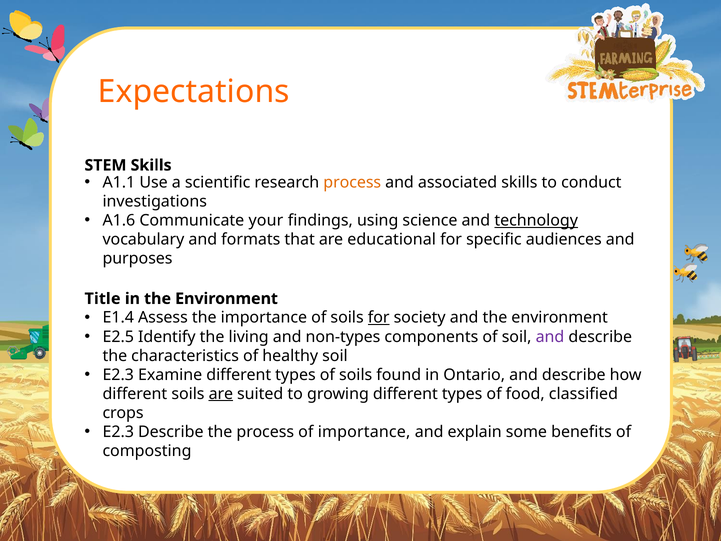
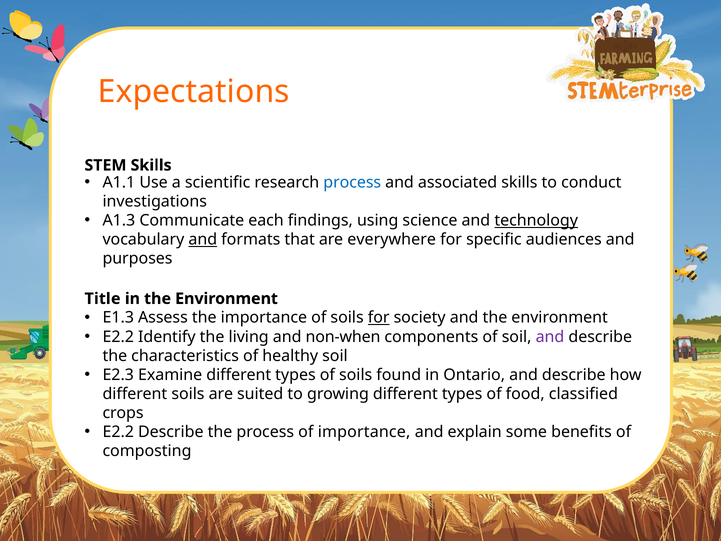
process colour: orange -> blue (352, 182)
A1.6: A1.6 -> A1.3 (119, 220)
your: your -> each (266, 220)
and underline: none -> present (203, 239)
educational: educational -> everywhere (392, 239)
E1.4: E1.4 -> E1.3 (118, 318)
E2.5: E2.5 -> E2.2 (118, 337)
non-types: non-types -> non-when (343, 337)
are underline: present -> none (221, 394)
E2.3: E2.3 -> E2.2 (118, 432)
